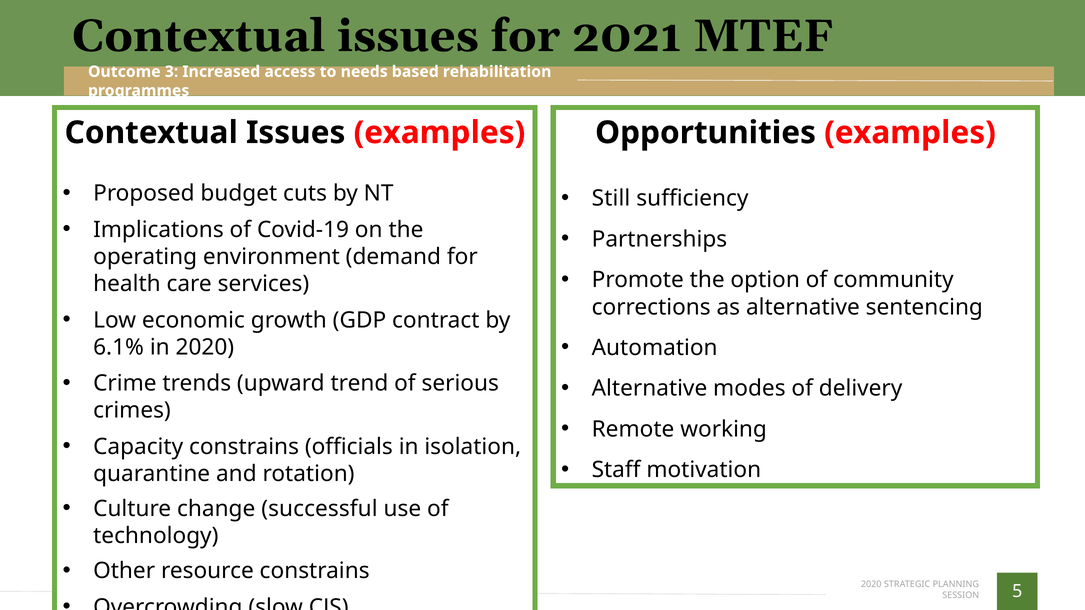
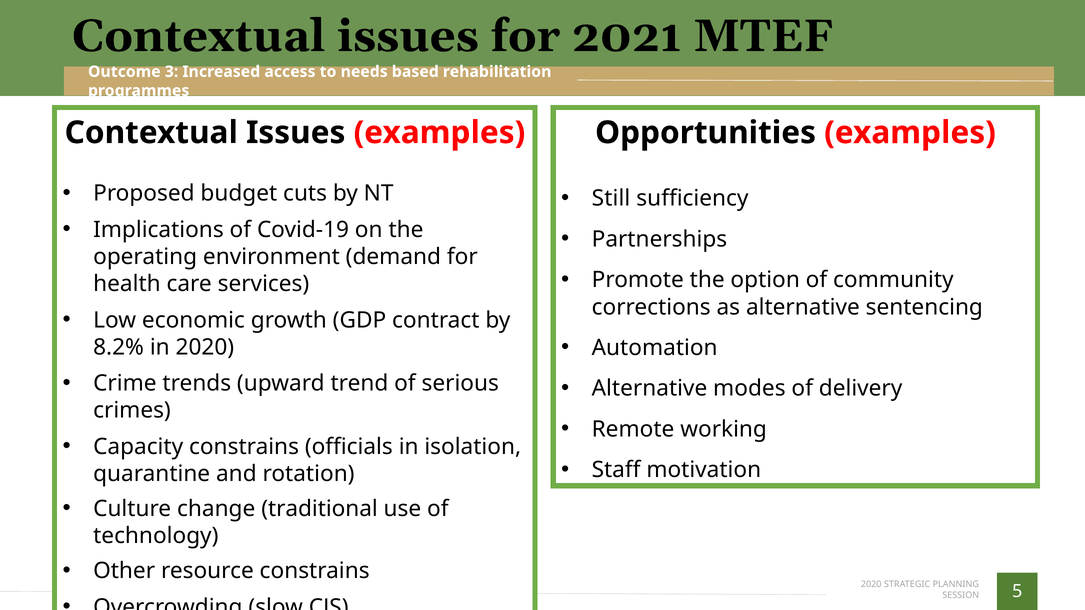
6.1%: 6.1% -> 8.2% (119, 347)
successful: successful -> traditional (320, 509)
